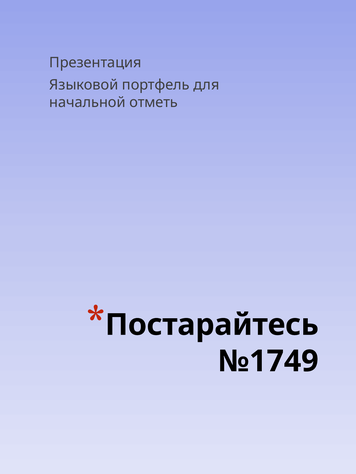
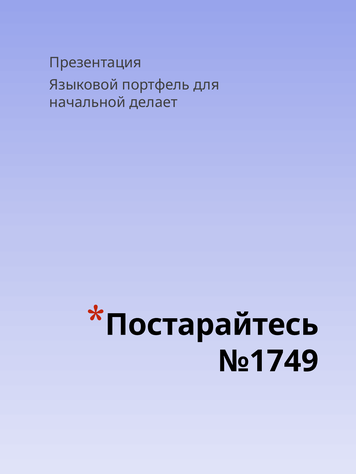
отметь: отметь -> делает (154, 102)
